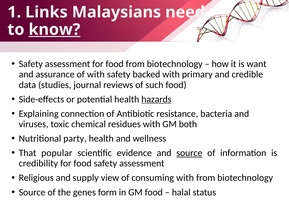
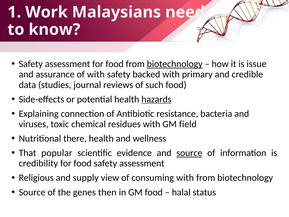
Links: Links -> Work (47, 12)
know underline: present -> none (54, 29)
biotechnology underline: none -> present (175, 64)
want: want -> issue (257, 64)
both: both -> field (188, 124)
party: party -> there (75, 138)
form: form -> then (107, 192)
